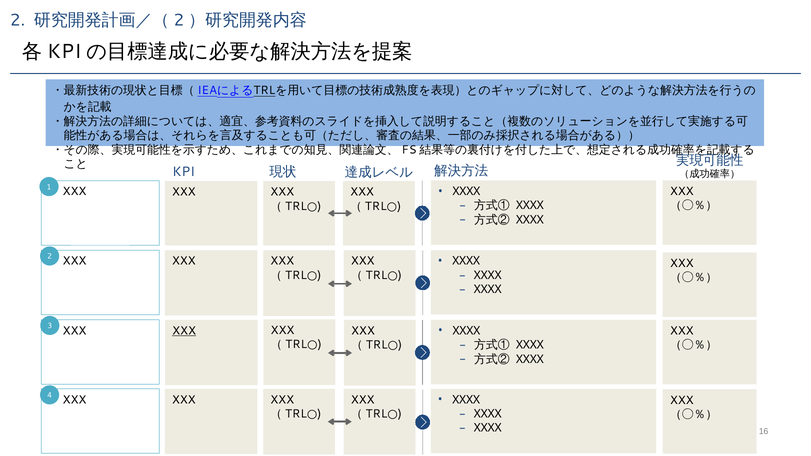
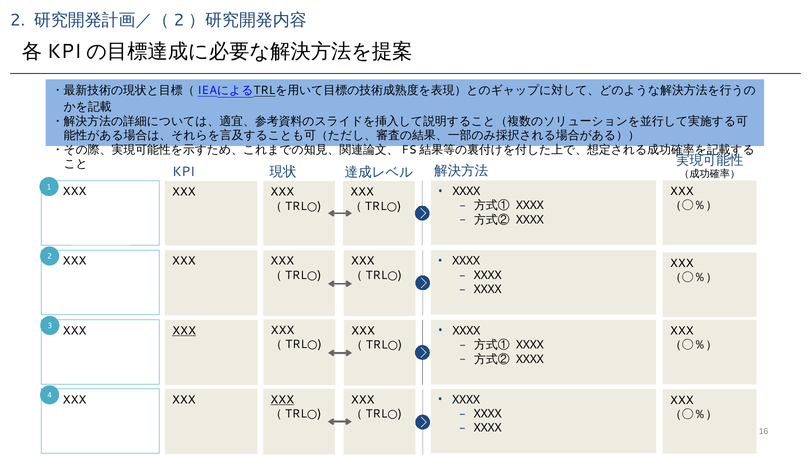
XXX underline: none -> present (282, 400)
